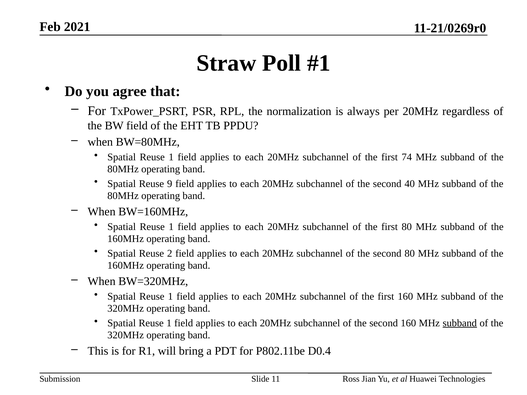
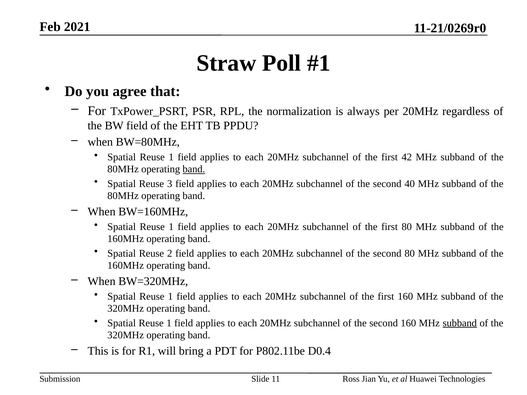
74: 74 -> 42 (407, 157)
band underline: none -> present (194, 169)
9: 9 -> 3 (170, 184)
